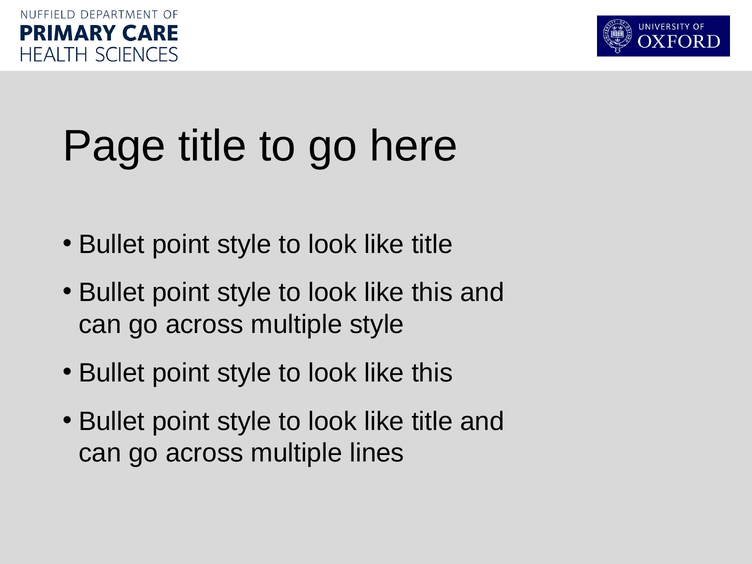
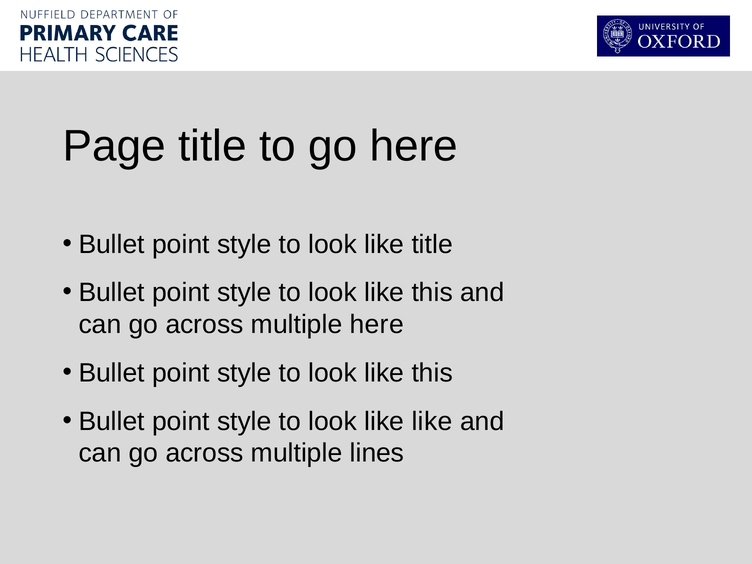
multiple style: style -> here (377, 325)
title: title -> like (432, 421)
